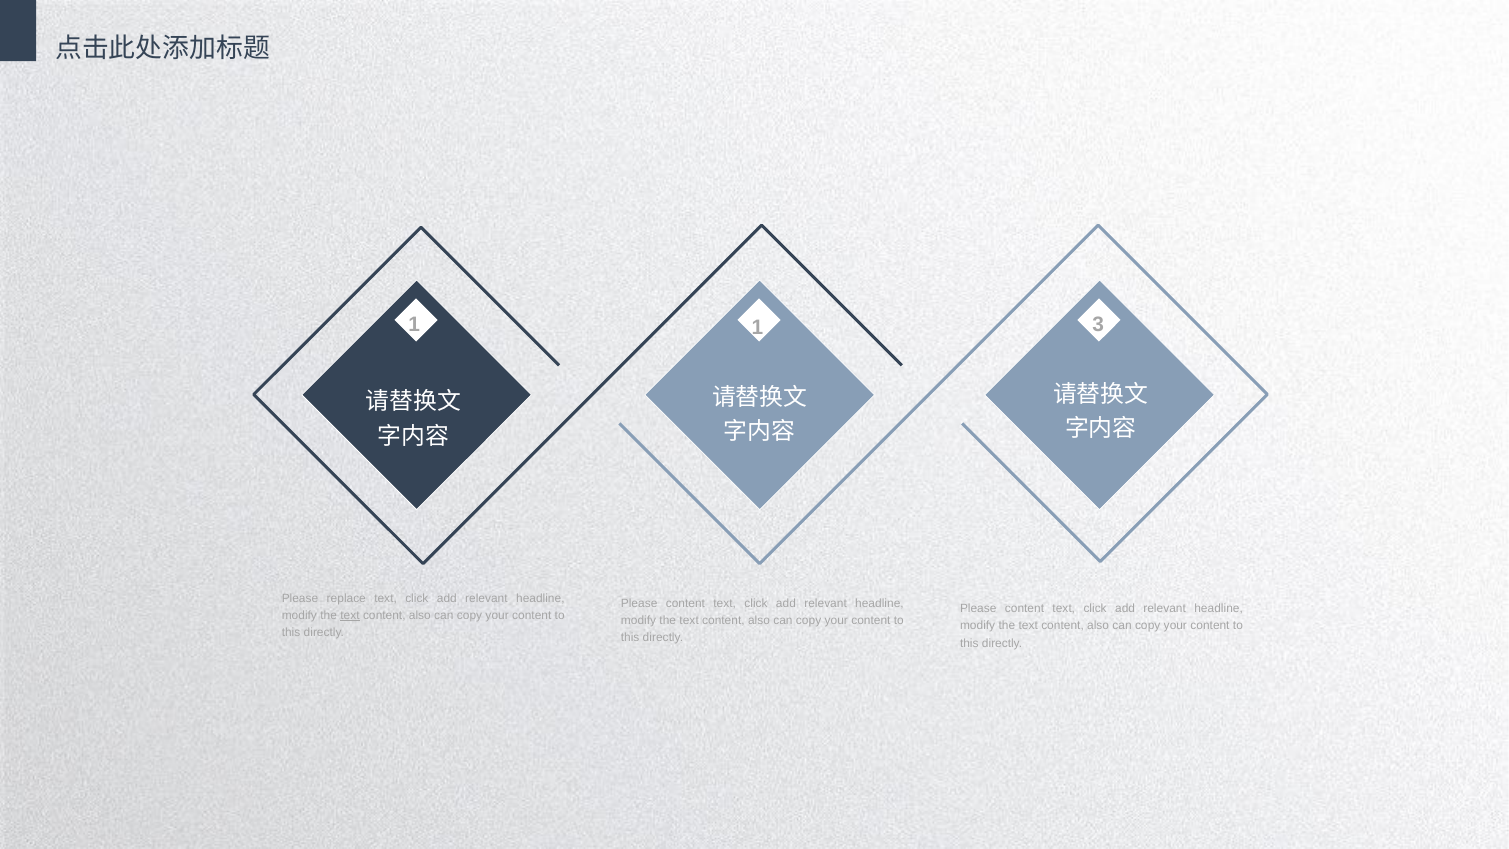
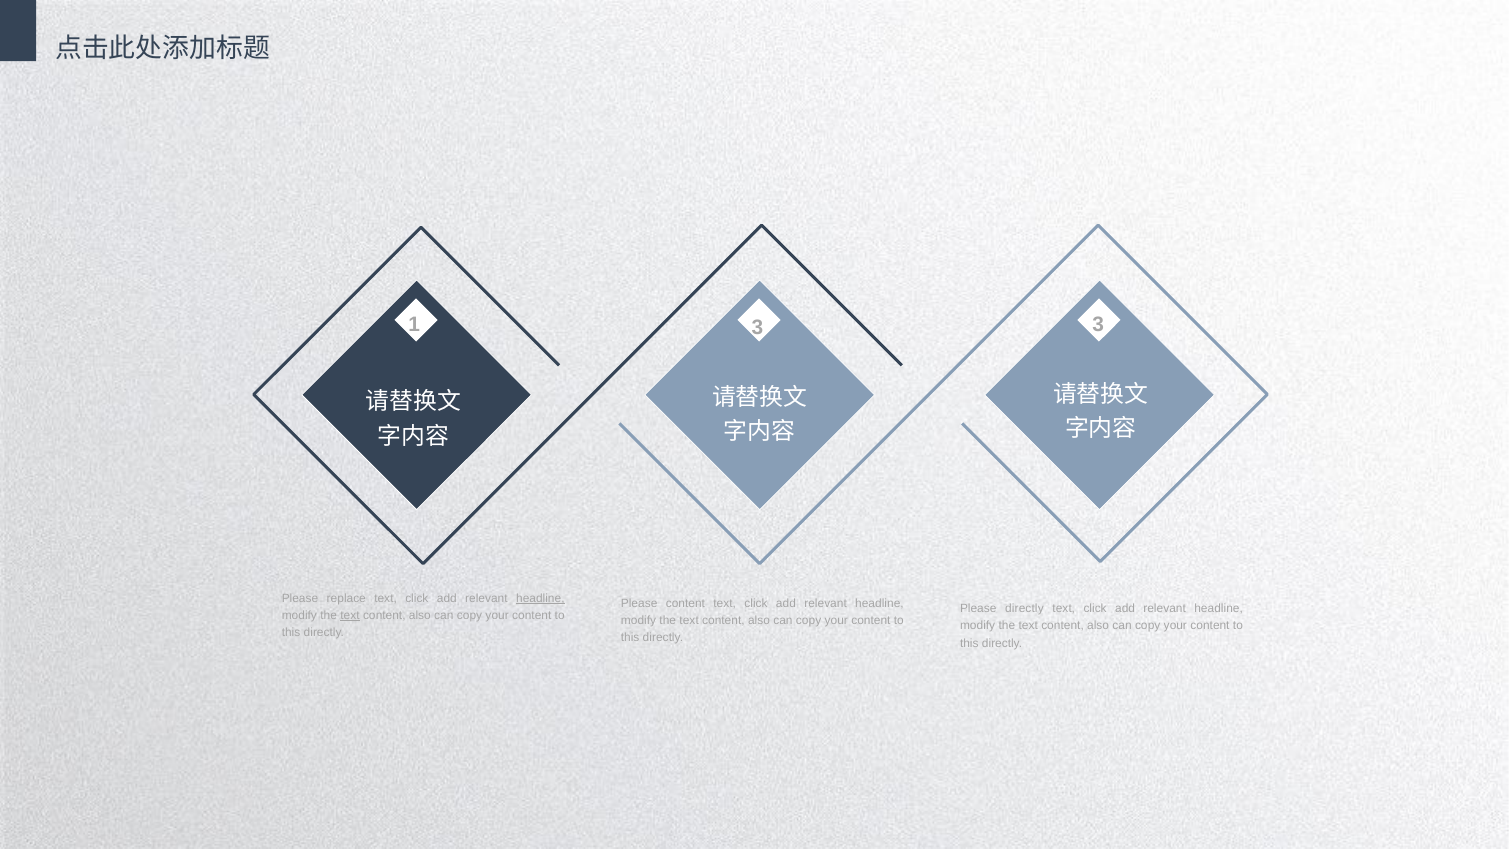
1 1: 1 -> 3 (757, 328)
headline underline: none -> present (540, 598)
content: content -> directly (1024, 609)
